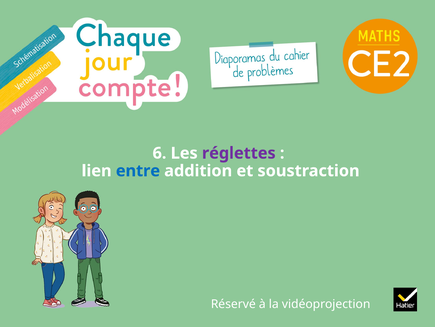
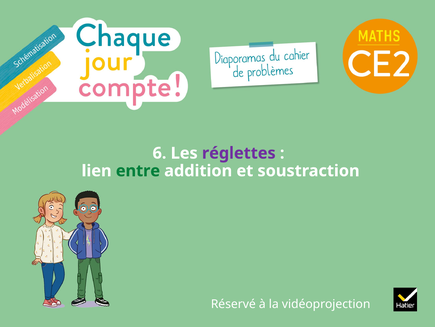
entre colour: blue -> green (138, 170)
